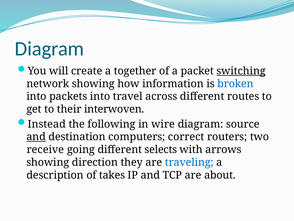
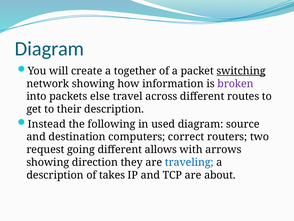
broken colour: blue -> purple (235, 84)
packets into: into -> else (100, 96)
their interwoven: interwoven -> description (114, 109)
wire: wire -> used (163, 124)
and underline: present -> none (36, 137)
receive: receive -> request (45, 149)
selects: selects -> allows (161, 149)
